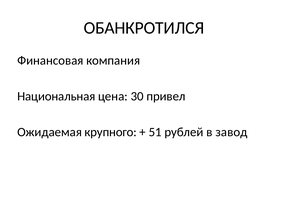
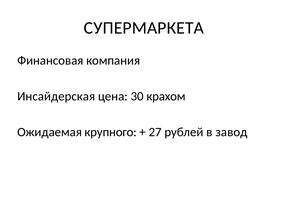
ОБАНКРОТИЛСЯ: ОБАНКРОТИЛСЯ -> СУПЕРМАРКЕТА (144, 28)
Национальная: Национальная -> Инсайдерская (56, 96)
привел: привел -> крахом (166, 96)
51: 51 -> 27 (155, 132)
